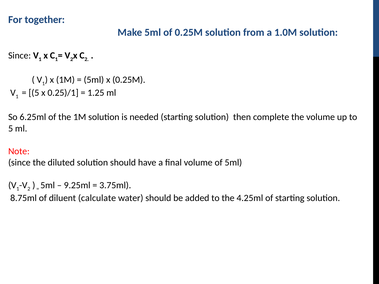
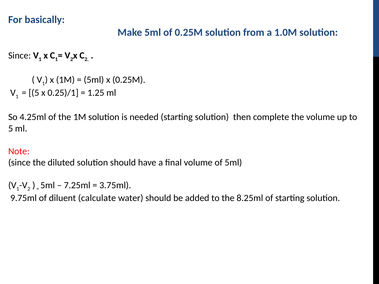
together: together -> basically (45, 20)
6.25ml: 6.25ml -> 4.25ml (33, 117)
9.25ml: 9.25ml -> 7.25ml (77, 185)
8.75ml: 8.75ml -> 9.75ml (24, 198)
4.25ml: 4.25ml -> 8.25ml (250, 198)
